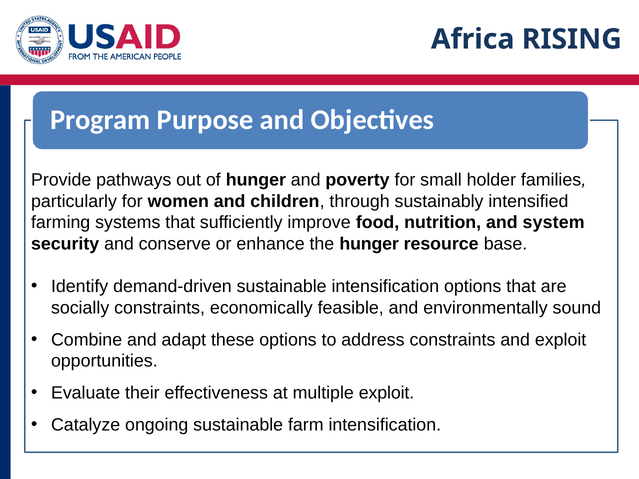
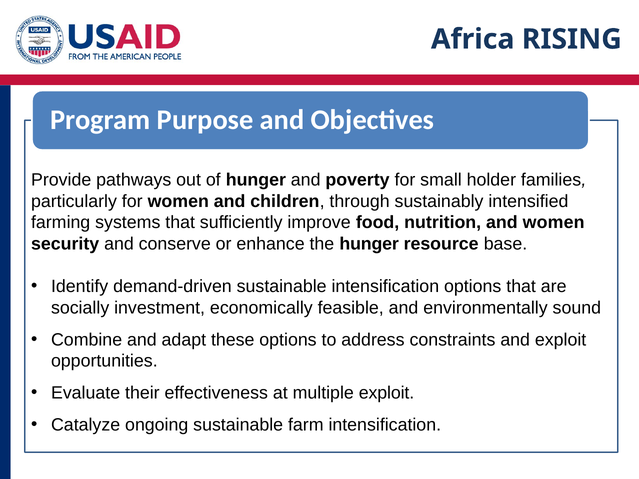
and system: system -> women (554, 223)
socially constraints: constraints -> investment (160, 308)
